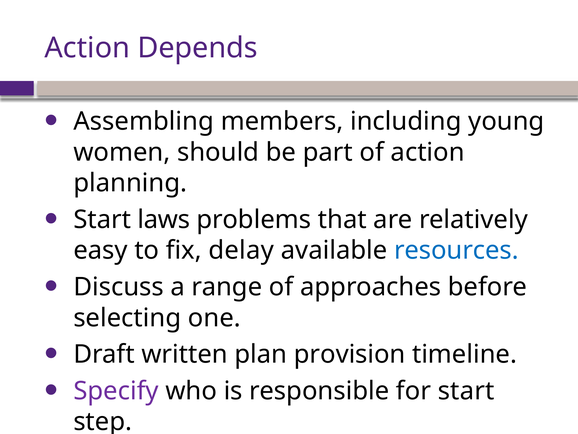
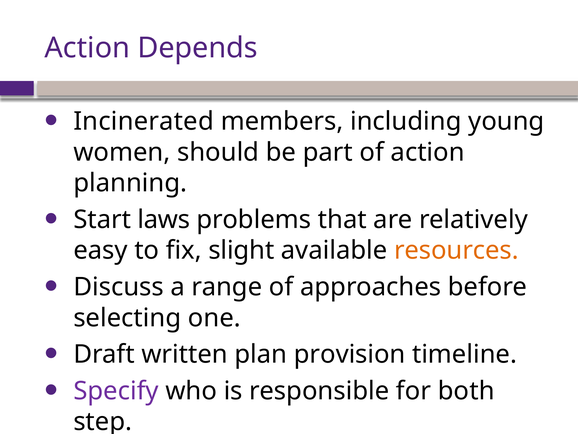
Assembling: Assembling -> Incinerated (144, 121)
delay: delay -> slight (241, 250)
resources colour: blue -> orange (456, 250)
for start: start -> both (466, 390)
